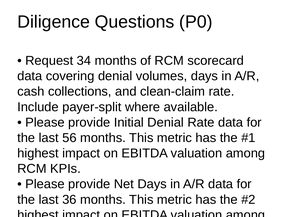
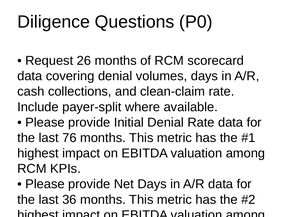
34: 34 -> 26 (84, 61)
56: 56 -> 76 (69, 138)
